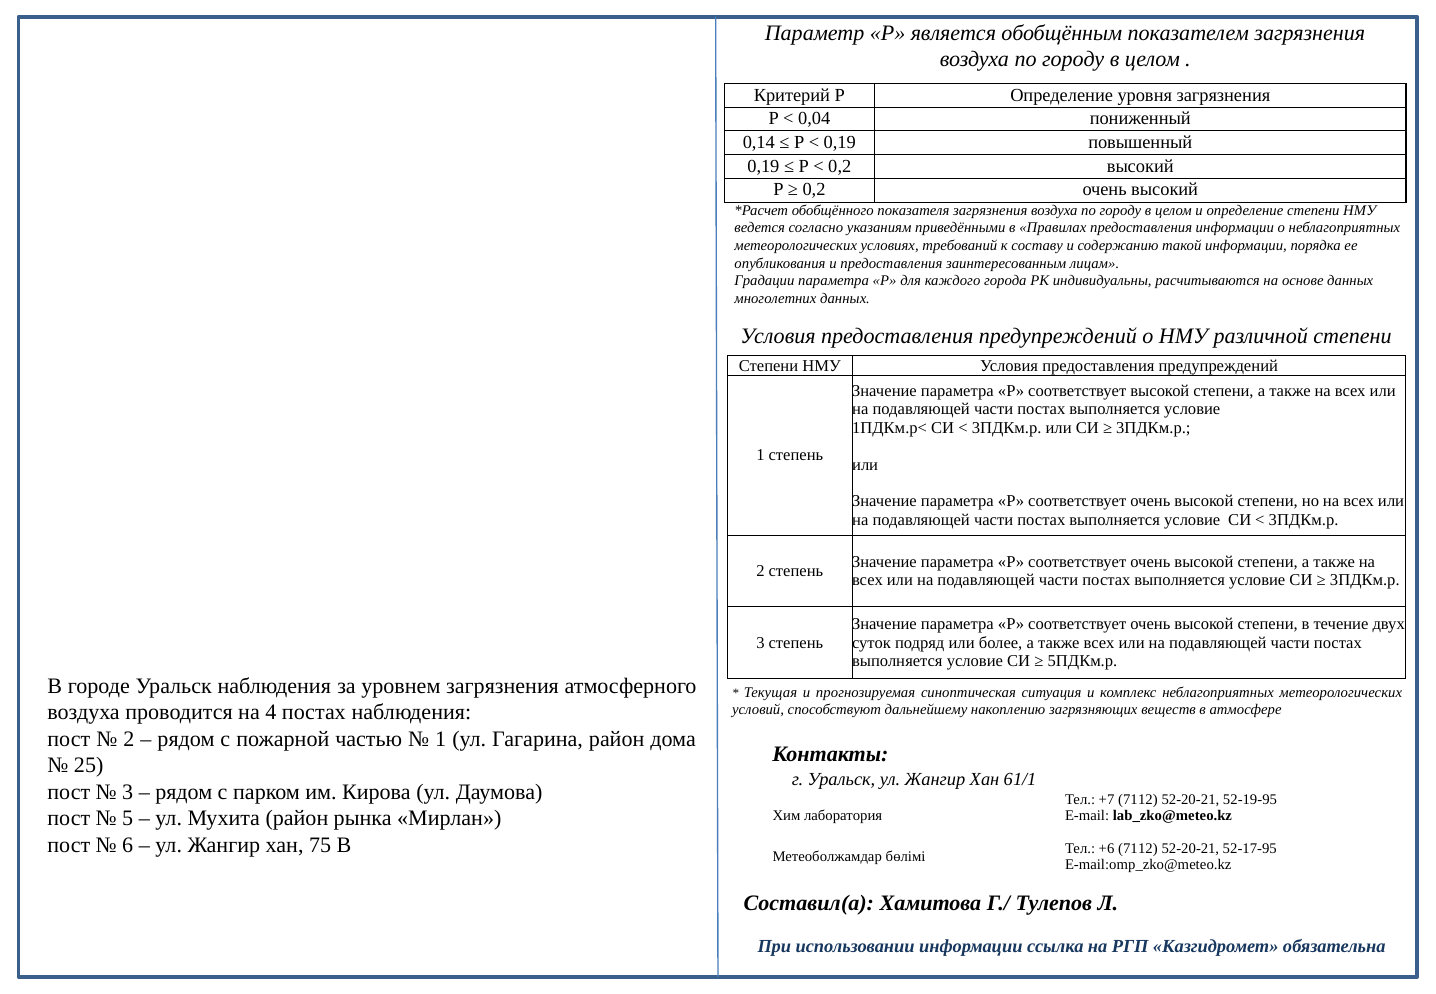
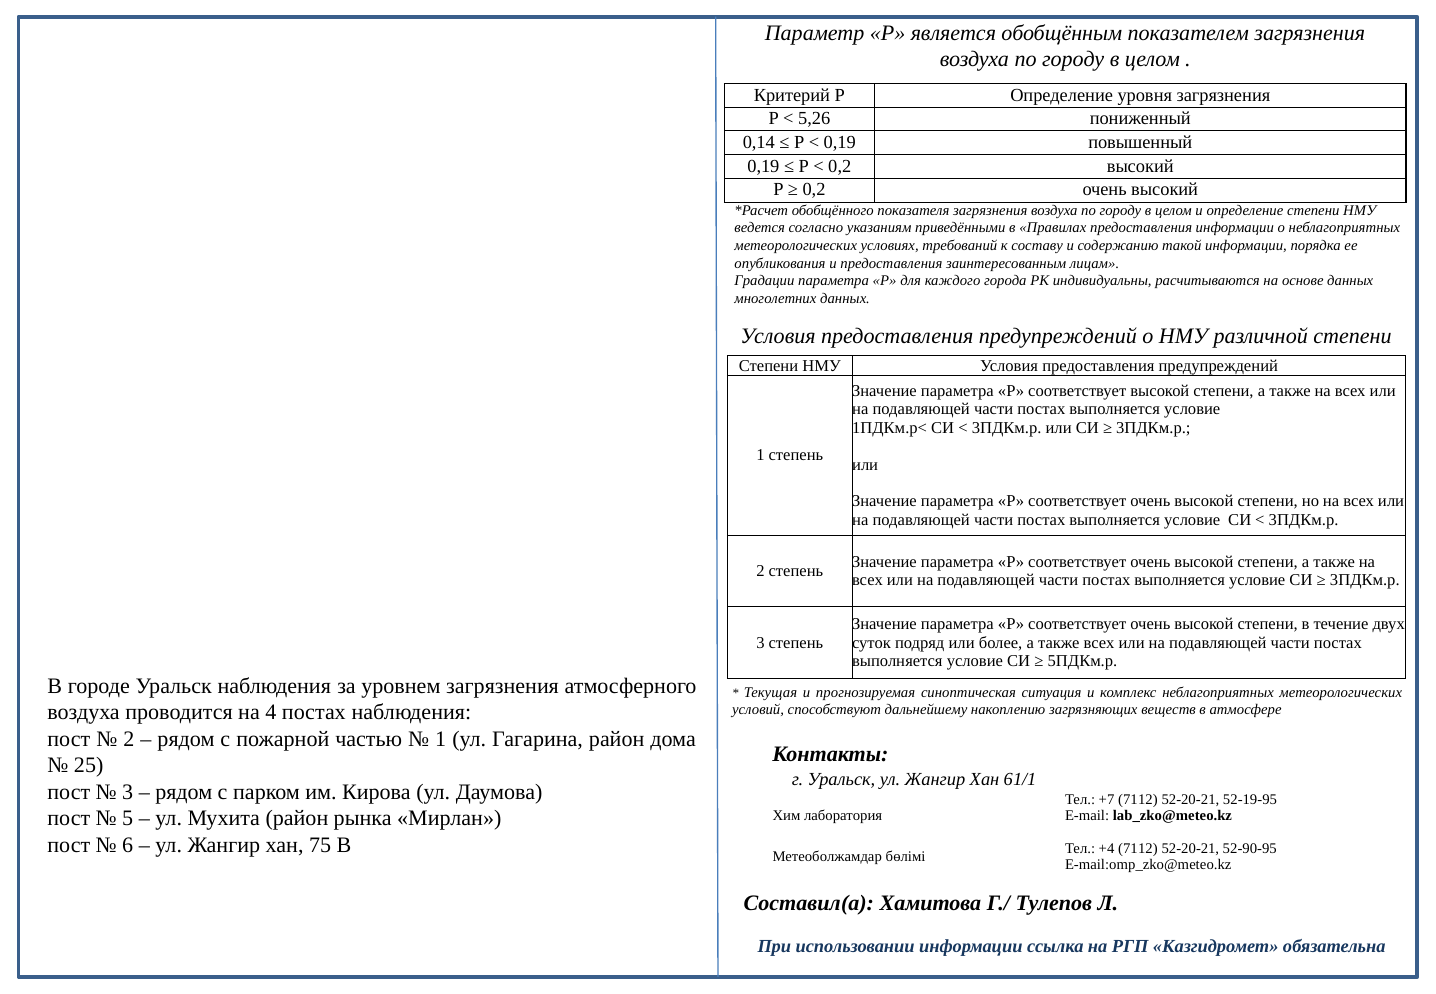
0,04: 0,04 -> 5,26 (814, 119)
+6: +6 -> +4 (1107, 848)
52-17-95: 52-17-95 -> 52-90-95 (1250, 848)
